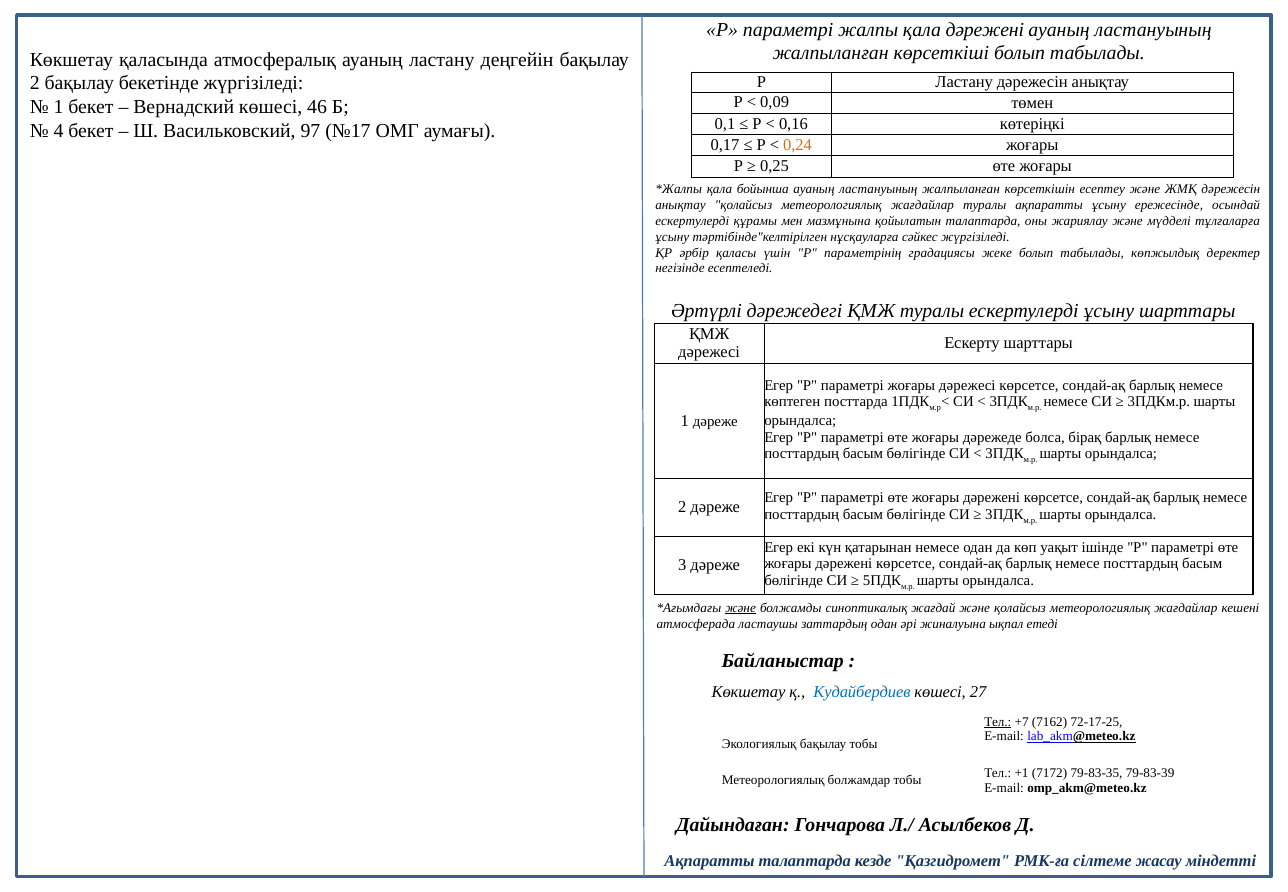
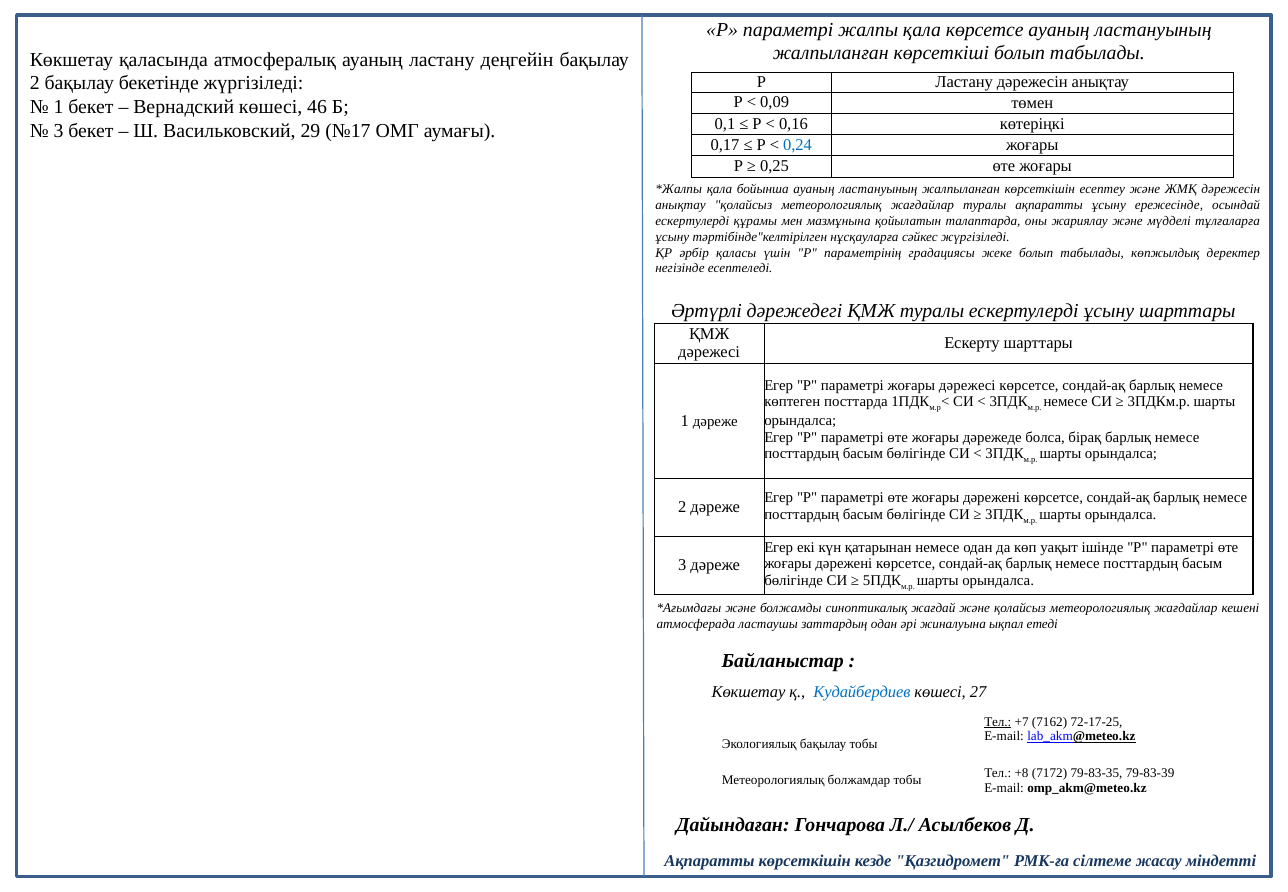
қала дәрежені: дәрежені -> көрсетсе (985, 30)
4: 4 -> 3 (59, 131)
97: 97 -> 29 (310, 131)
0,24 colour: orange -> blue (798, 145)
және underline: present -> none (741, 608)
+1: +1 -> +8 (1022, 773)
Ақпаратты талаптарда: талаптарда -> көрсеткішін (805, 860)
